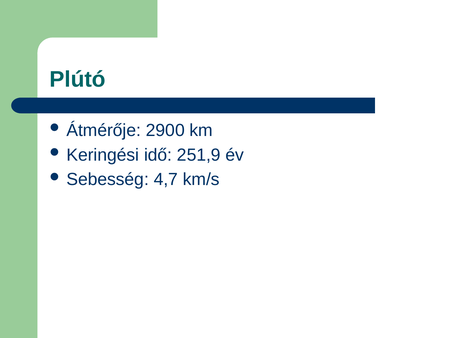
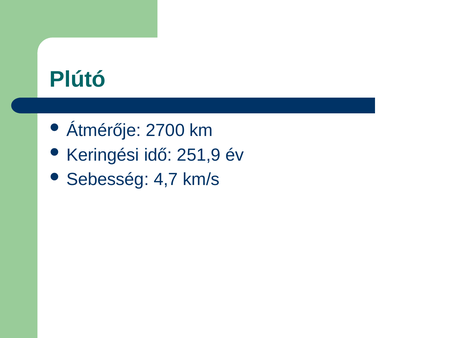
2900: 2900 -> 2700 (165, 130)
